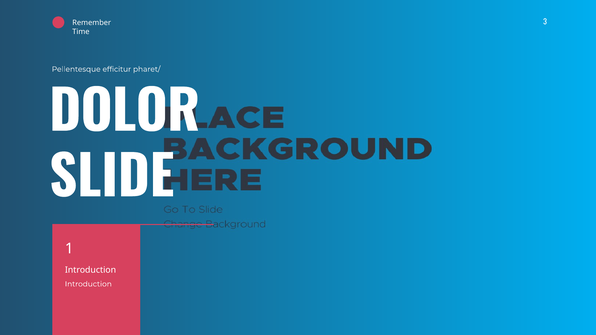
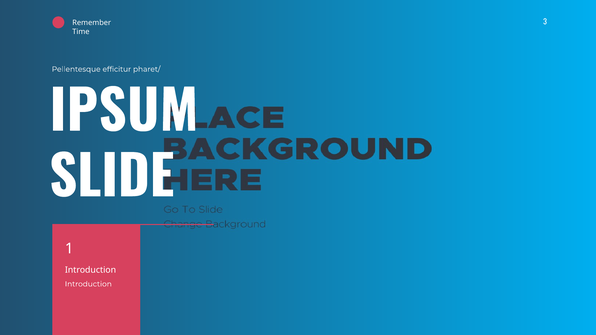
DOLOR: DOLOR -> IPSUM (124, 113)
